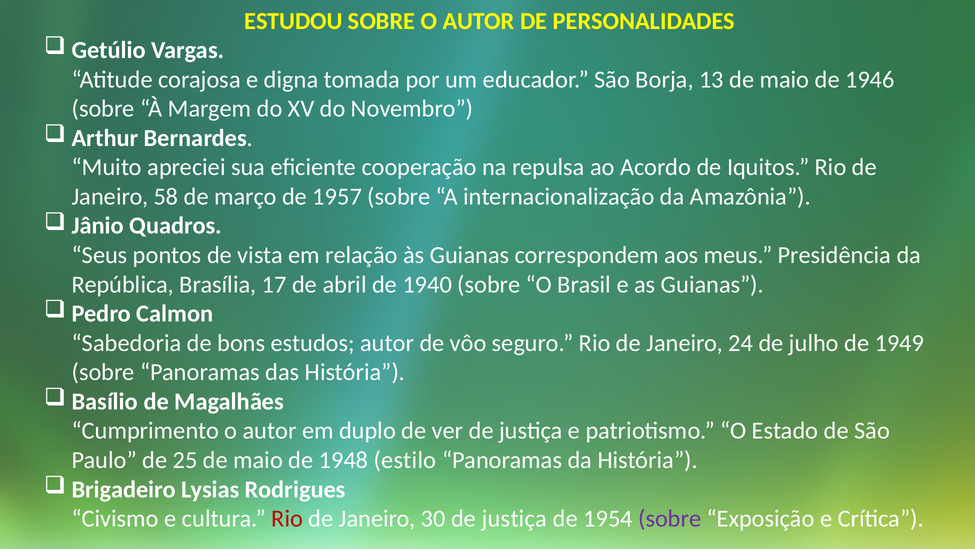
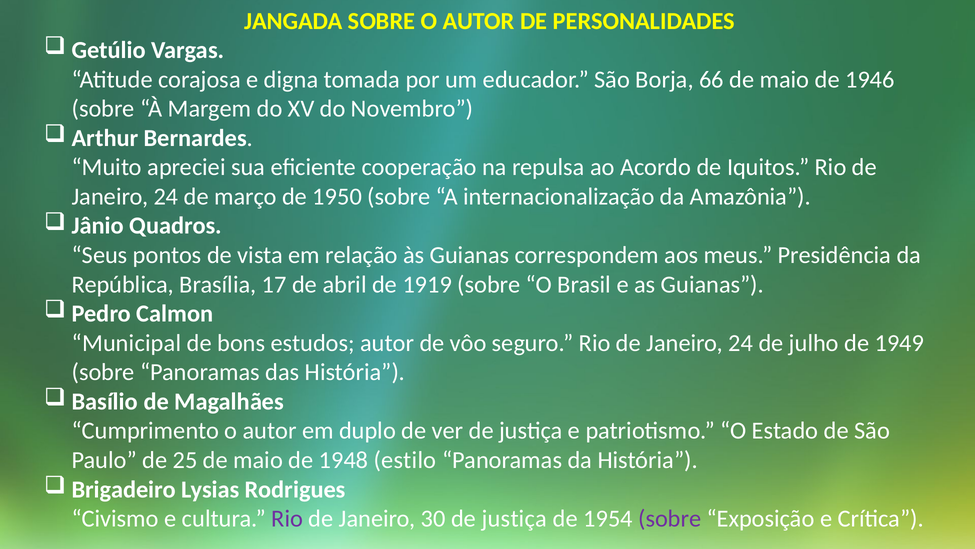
ESTUDOU: ESTUDOU -> JANGADA (293, 21)
13: 13 -> 66 (711, 79)
58: 58 -> 24 (166, 196)
1957: 1957 -> 1950 (337, 196)
1940: 1940 -> 1919 (427, 284)
Sabedoria: Sabedoria -> Municipal (126, 343)
Rio colour: red -> purple (287, 518)
